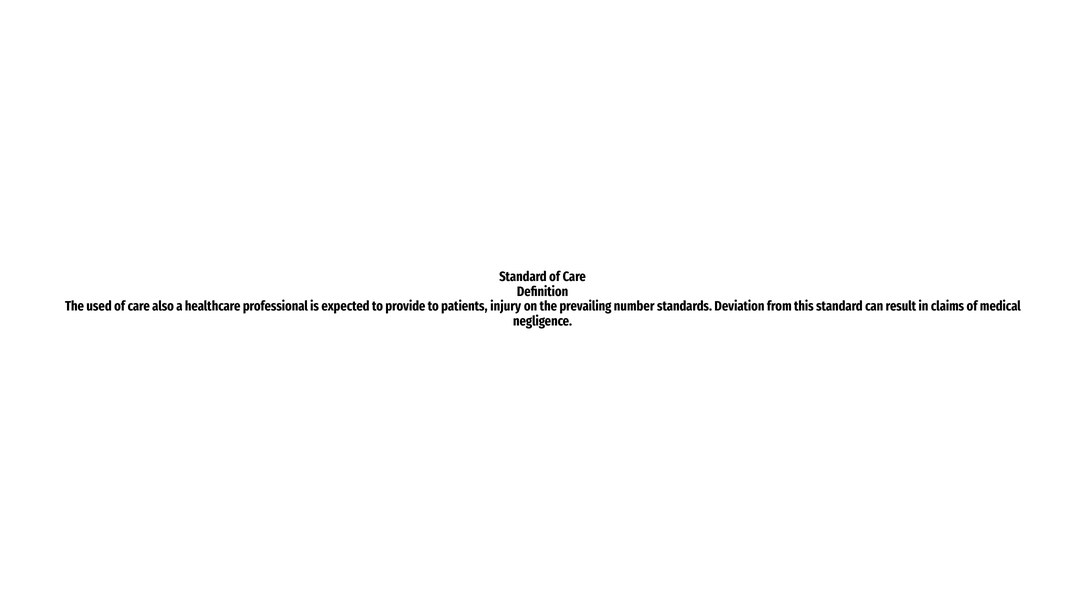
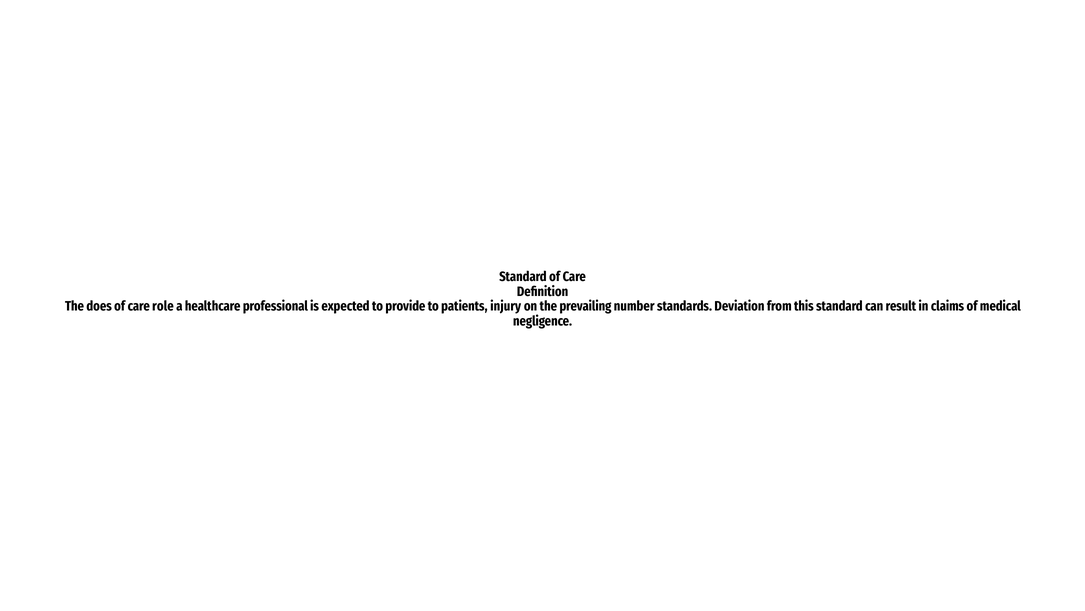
used: used -> does (99, 306)
also: also -> role (163, 306)
